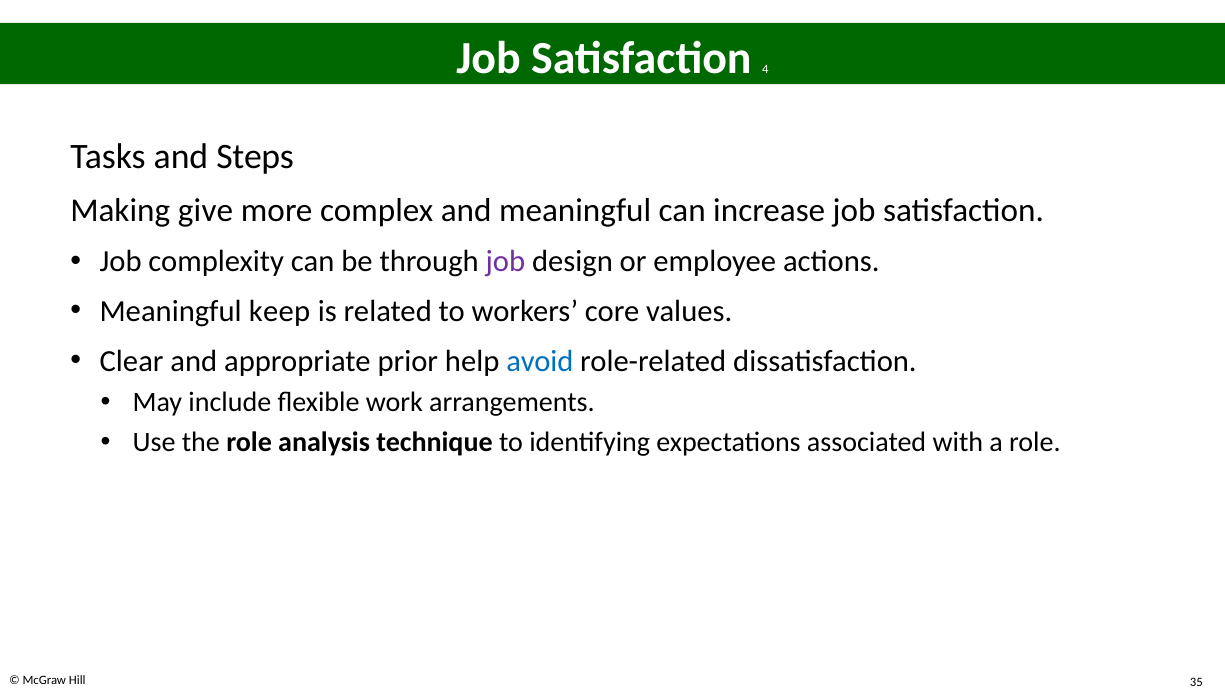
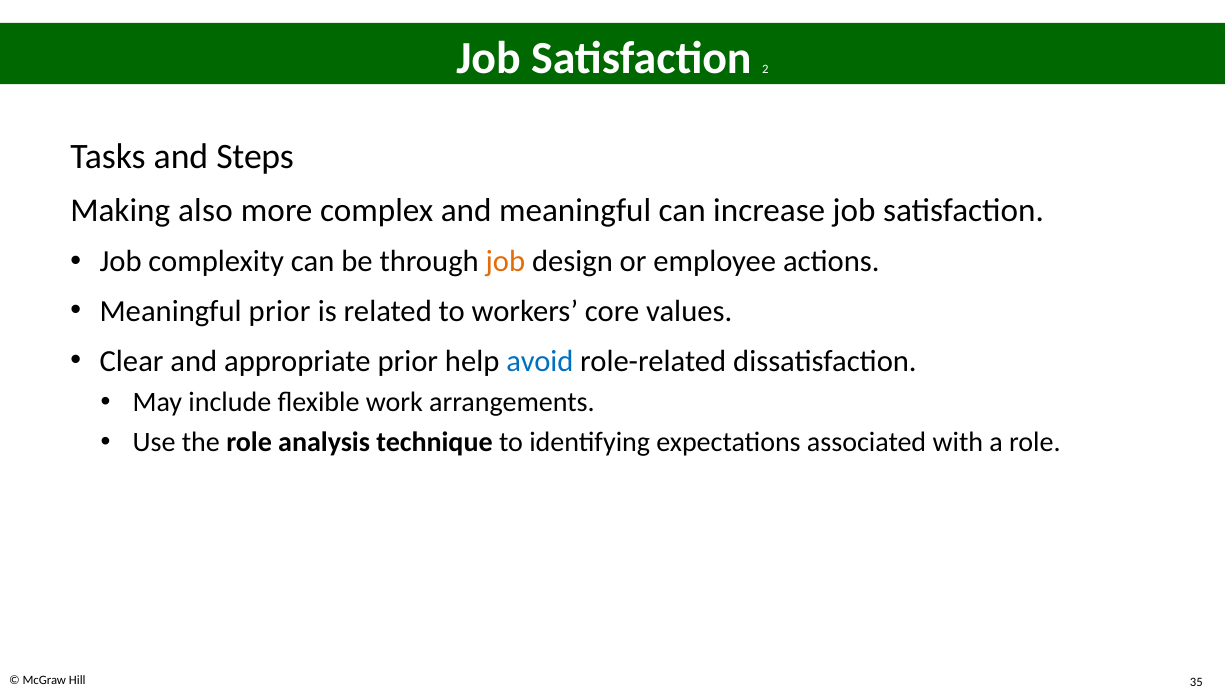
4: 4 -> 2 (765, 69)
give: give -> also (205, 211)
job colour: purple -> orange (505, 262)
Meaningful keep: keep -> prior (280, 311)
